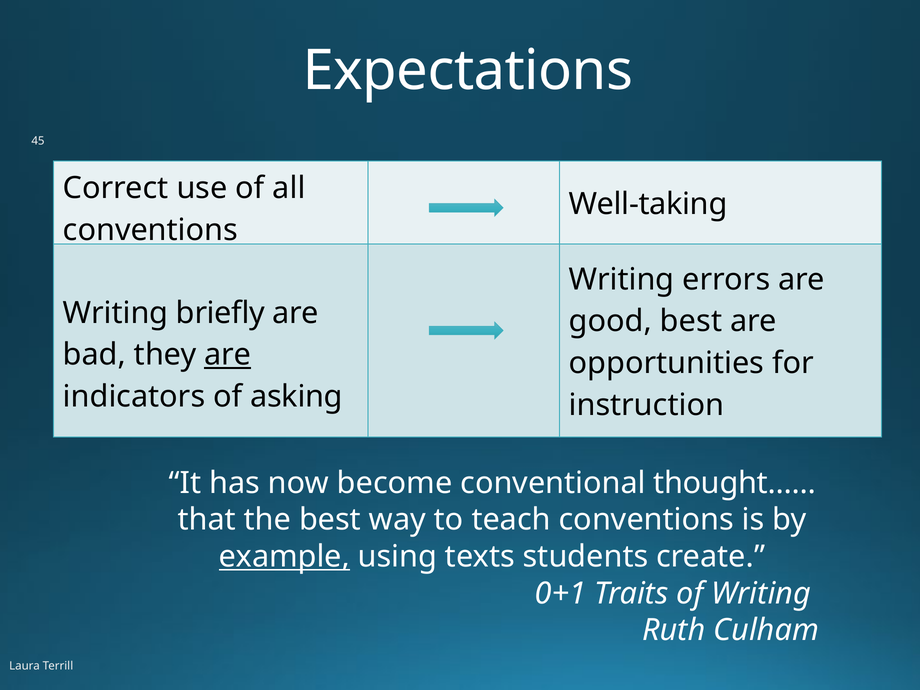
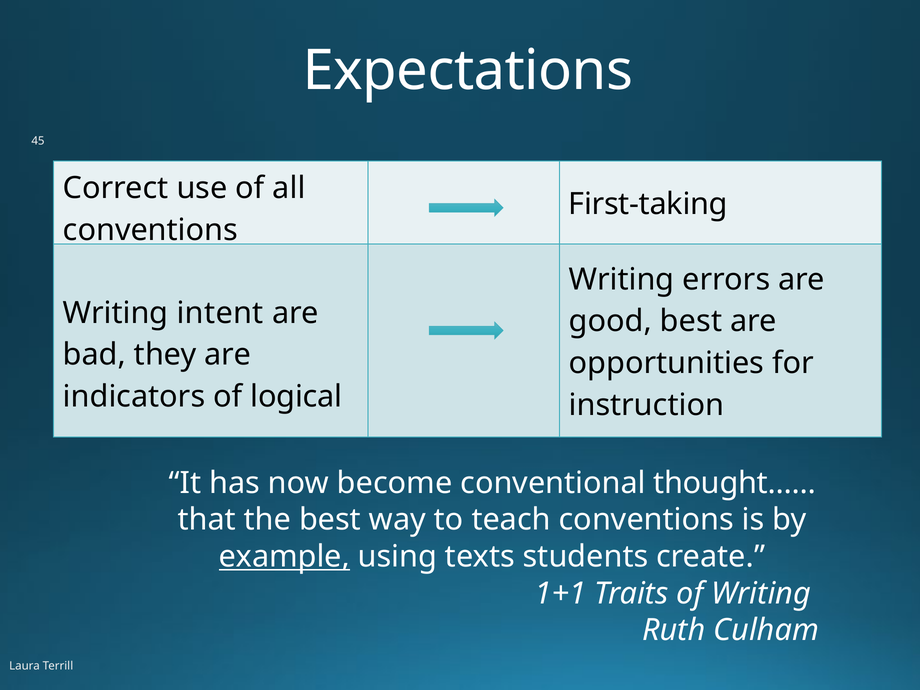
Well-taking: Well-taking -> First-taking (648, 204)
briefly: briefly -> intent (220, 313)
are underline: present -> none (228, 355)
asking: asking -> logical (296, 397)
0+1: 0+1 -> 1+1 (561, 593)
